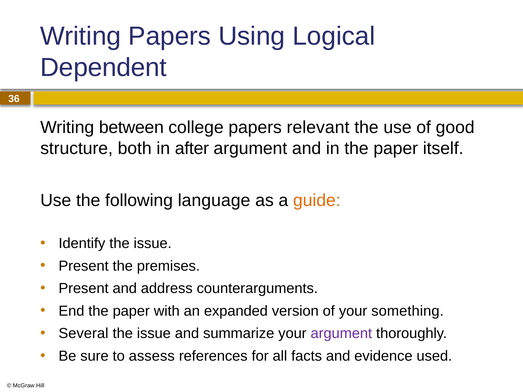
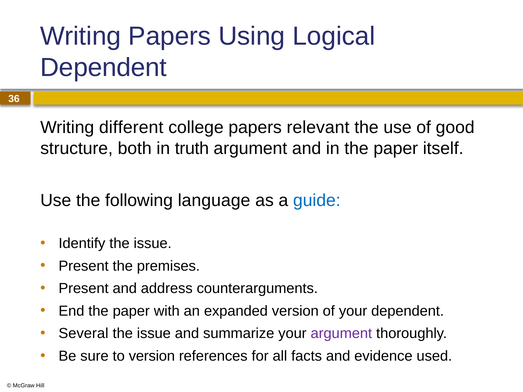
between: between -> different (131, 128)
after: after -> truth (192, 149)
guide colour: orange -> blue (317, 201)
your something: something -> dependent (408, 311)
to assess: assess -> version (152, 356)
